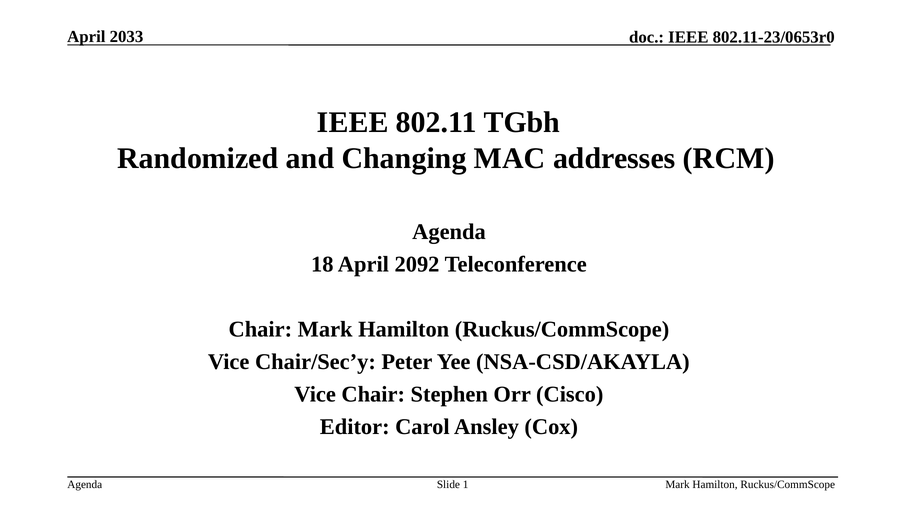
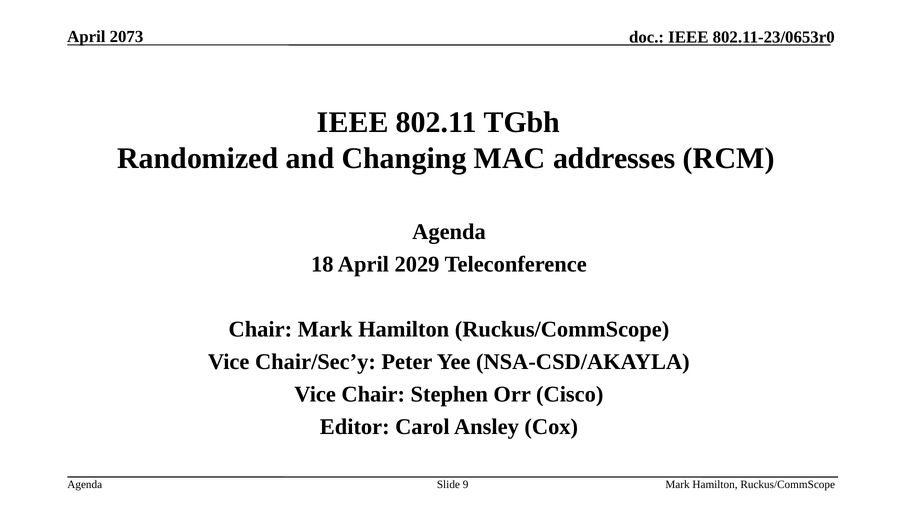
2033: 2033 -> 2073 (127, 37)
2092: 2092 -> 2029 (417, 264)
1: 1 -> 9 (466, 484)
